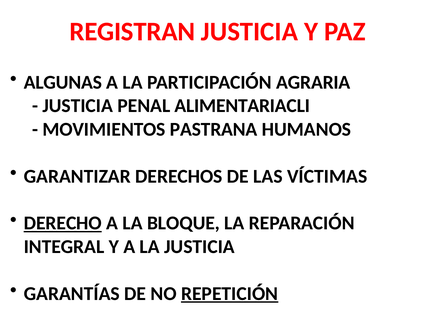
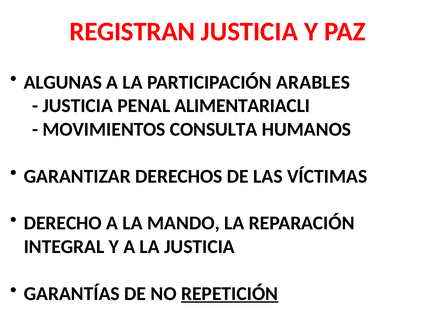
AGRARIA: AGRARIA -> ARABLES (313, 82)
PASTRANA: PASTRANA -> CONSULTA (214, 129)
DERECHO underline: present -> none (63, 223)
BLOQUE: BLOQUE -> MANDO (183, 223)
